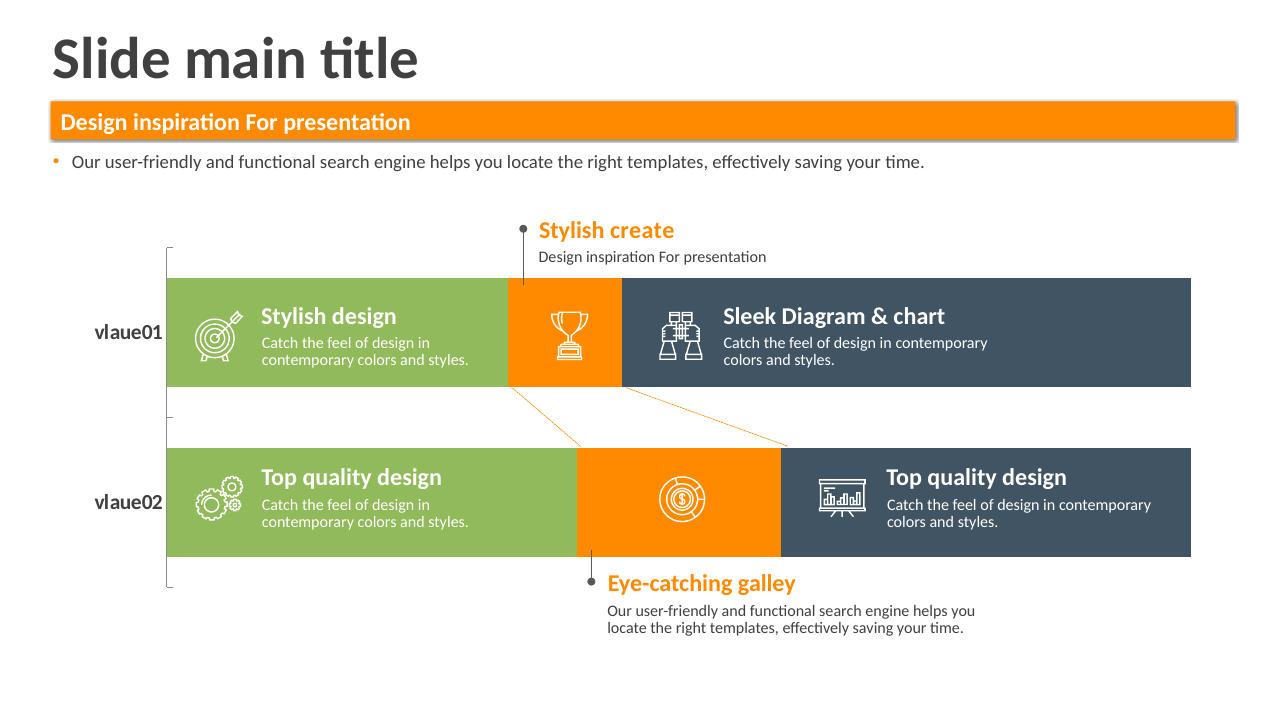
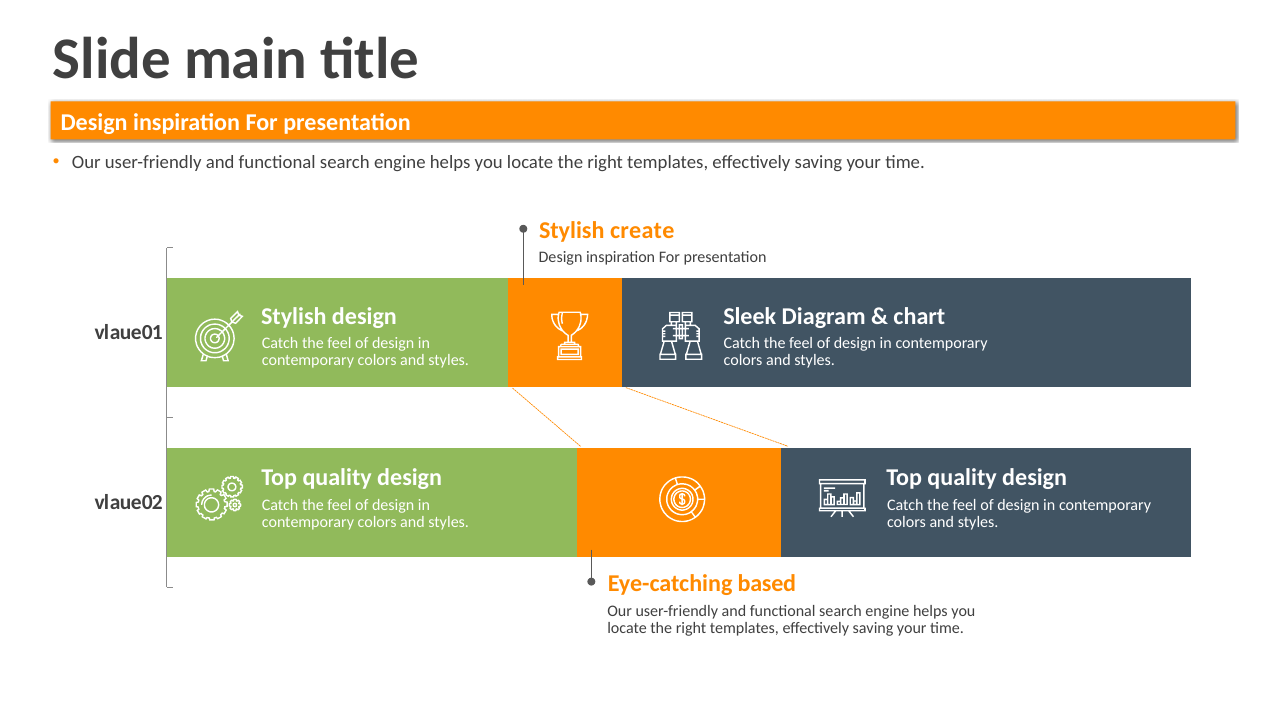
galley: galley -> based (767, 584)
